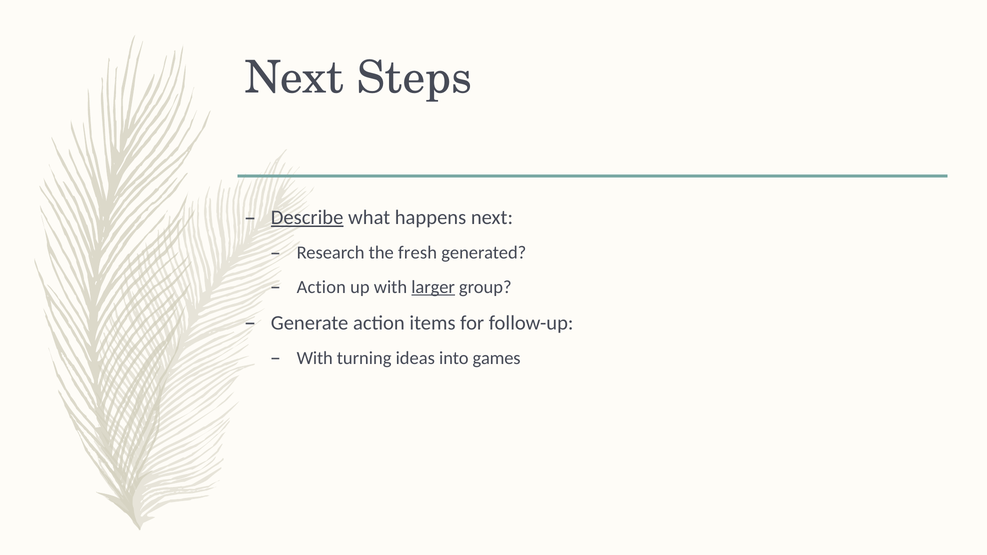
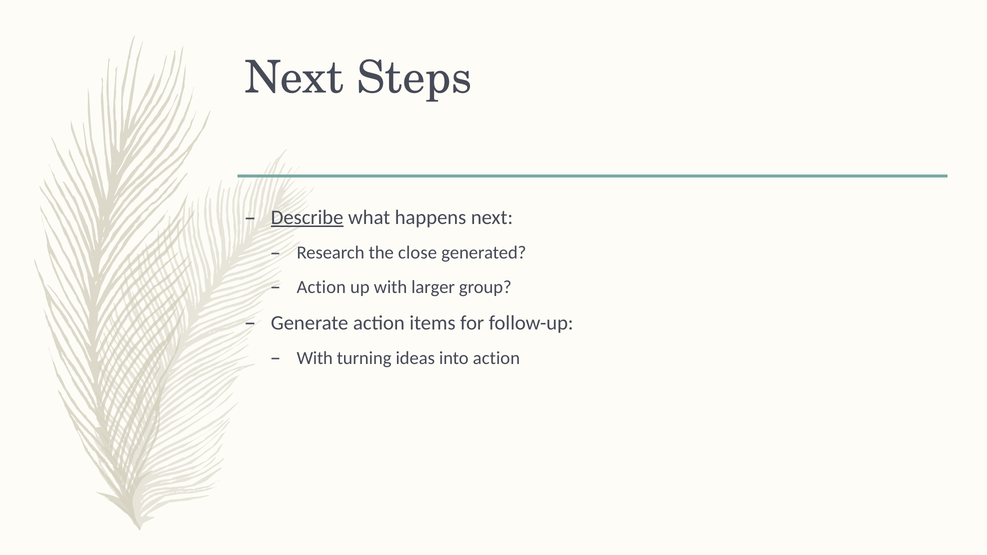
fresh: fresh -> close (418, 253)
larger underline: present -> none (433, 287)
into games: games -> action (496, 358)
